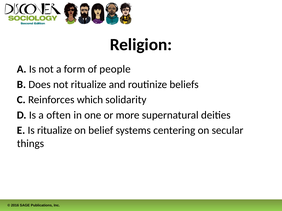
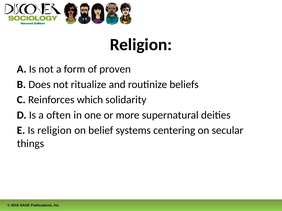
people: people -> proven (115, 69)
Is ritualize: ritualize -> religion (54, 131)
